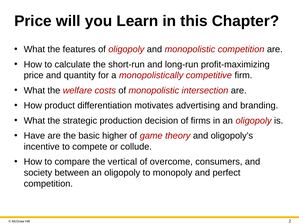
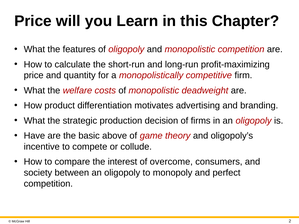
intersection: intersection -> deadweight (205, 91)
higher: higher -> above (115, 136)
vertical: vertical -> interest (122, 162)
